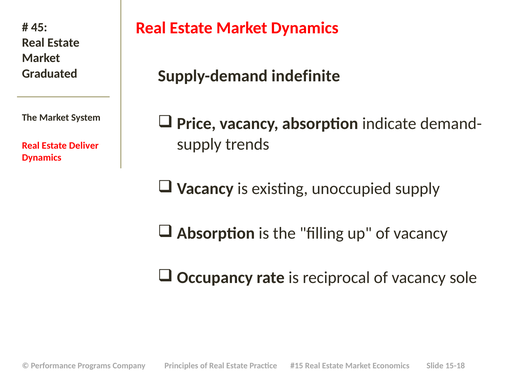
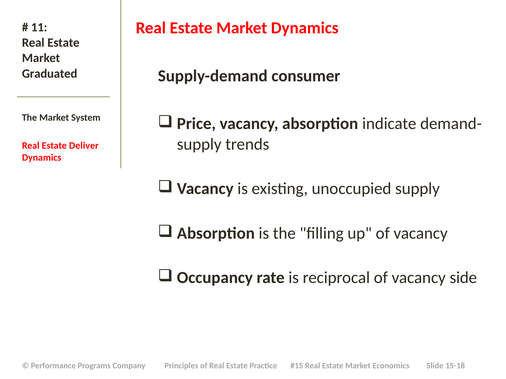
45: 45 -> 11 (39, 27)
indefinite: indefinite -> consumer (306, 76)
sole: sole -> side (463, 278)
